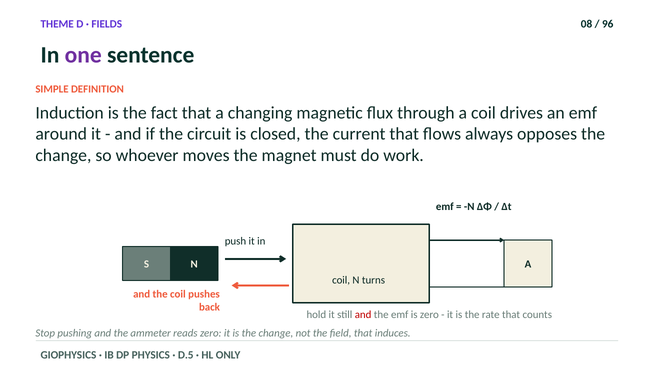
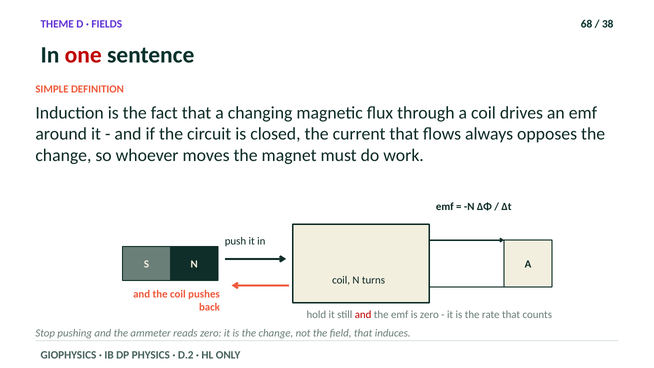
08: 08 -> 68 (587, 24)
96: 96 -> 38 (608, 24)
one colour: purple -> red (83, 55)
D.5: D.5 -> D.2 (186, 355)
